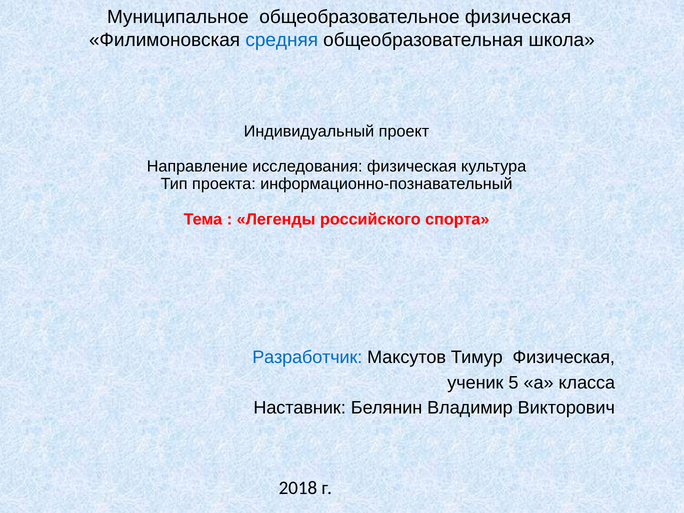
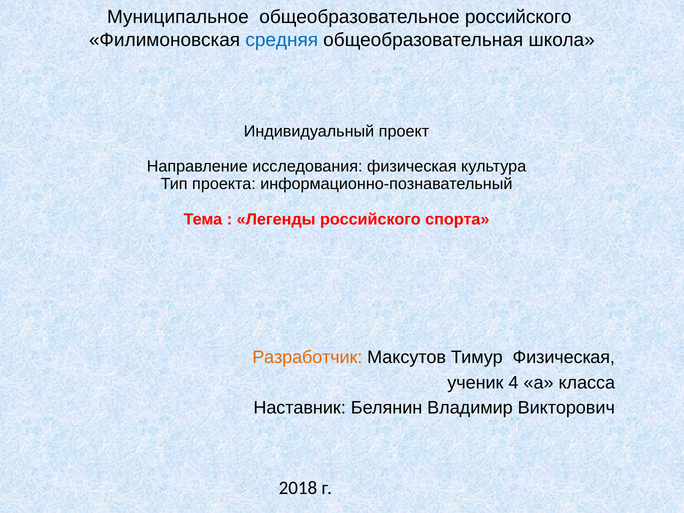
общеобразовательное физическая: физическая -> российского (518, 17)
Разработчик colour: blue -> orange (307, 357)
5: 5 -> 4 (513, 383)
